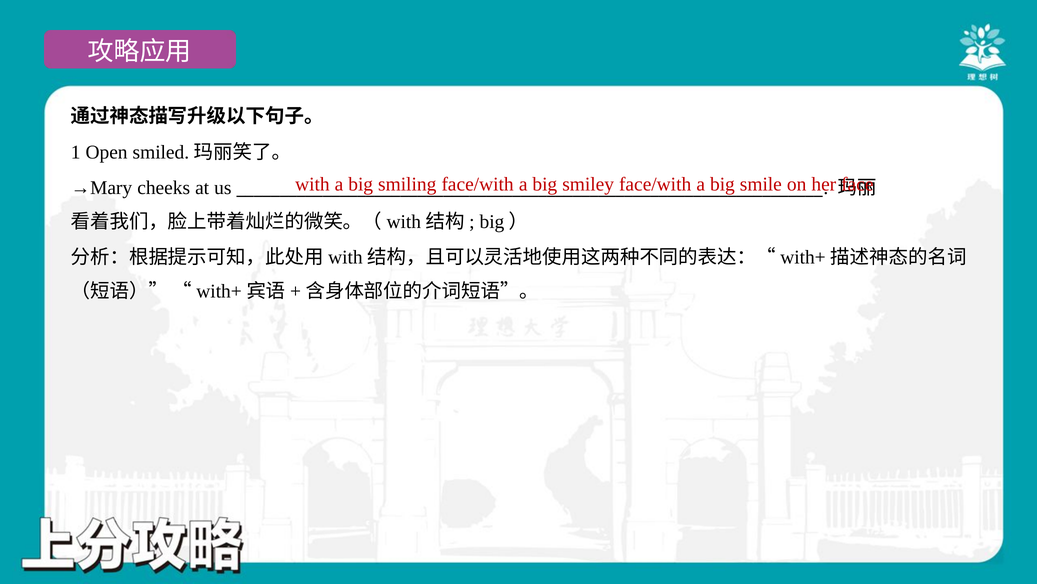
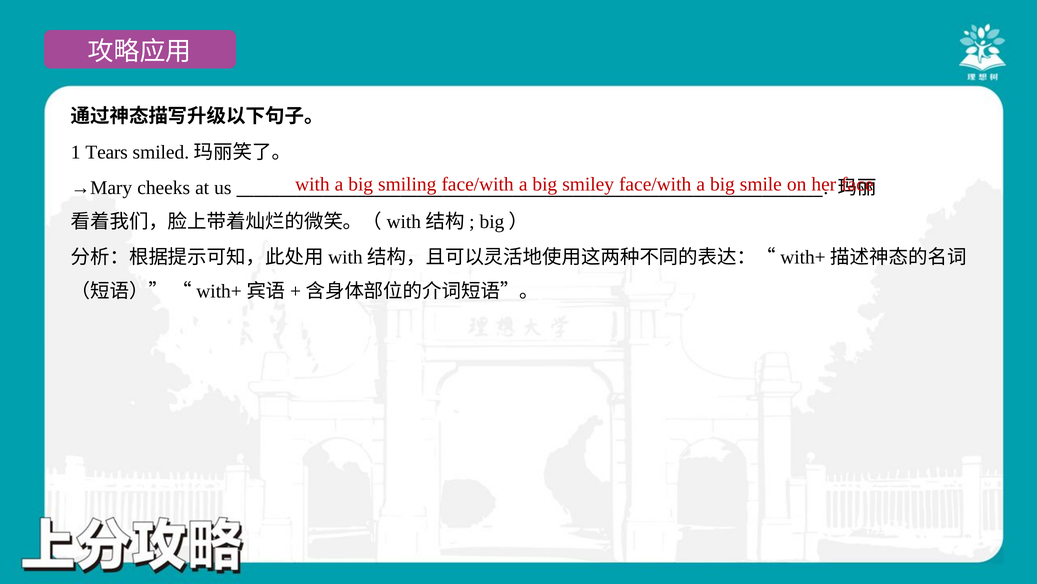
Open: Open -> Tears (107, 152)
